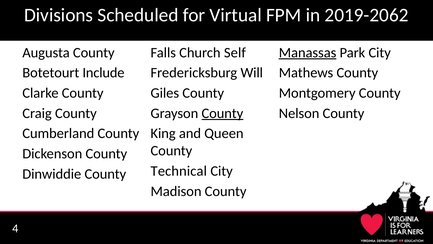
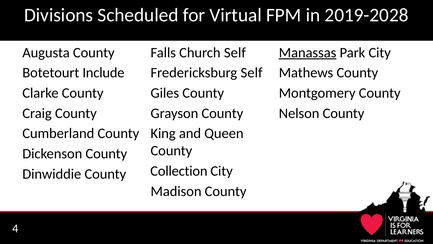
2019-2062: 2019-2062 -> 2019-2028 (367, 15)
Fredericksburg Will: Will -> Self (252, 73)
County underline: present -> none (222, 113)
Technical: Technical -> Collection (179, 171)
